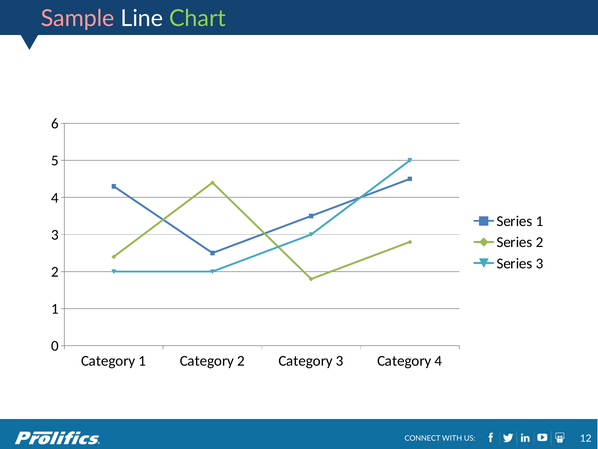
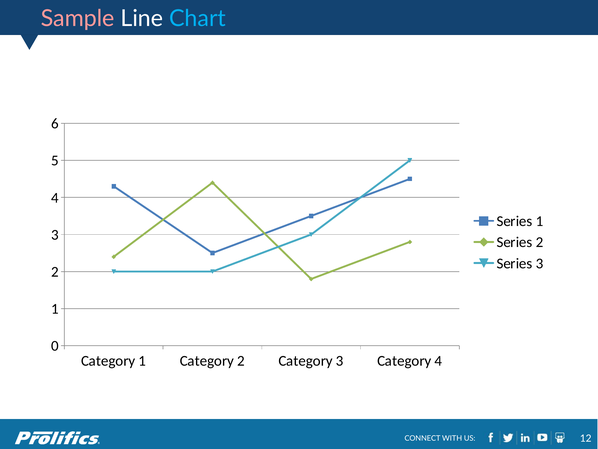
Chart colour: light green -> light blue (197, 19)
